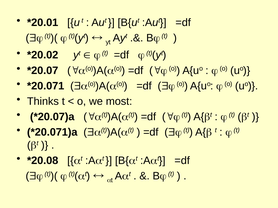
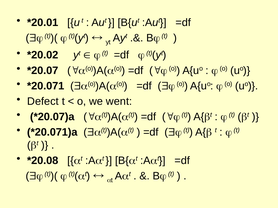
Thinks: Thinks -> Defect (43, 102)
most: most -> went (119, 102)
